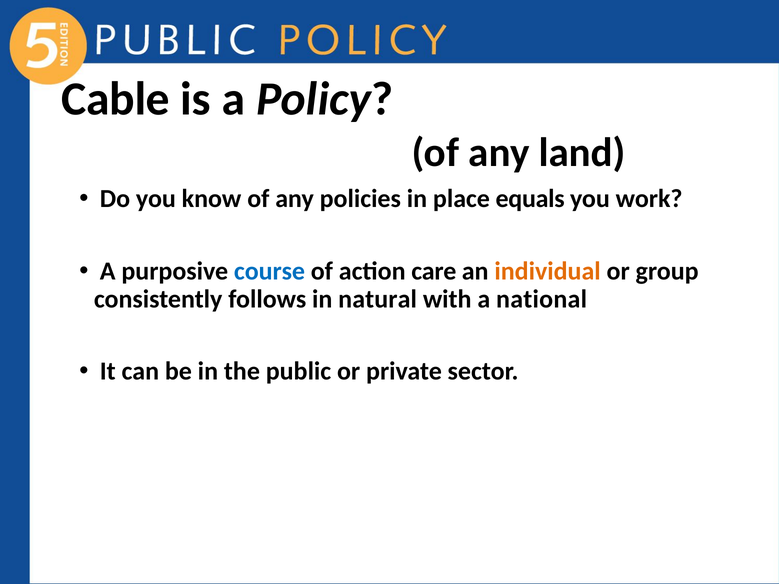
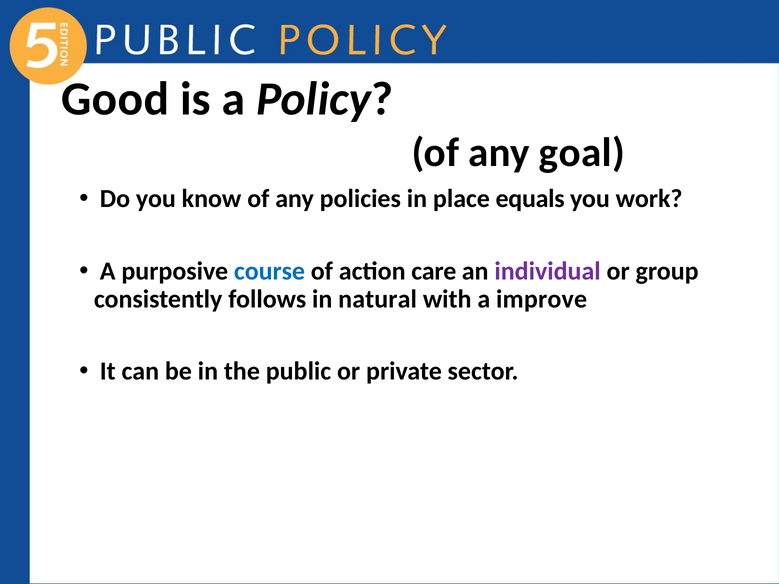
Cable: Cable -> Good (115, 99)
land: land -> goal (582, 153)
individual colour: orange -> purple (548, 271)
national: national -> improve (542, 299)
